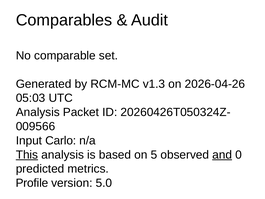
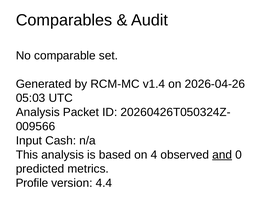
v1.3: v1.3 -> v1.4 (154, 84)
Carlo: Carlo -> Cash (61, 140)
This underline: present -> none (27, 155)
5: 5 -> 4 (154, 155)
5.0: 5.0 -> 4.4 (104, 183)
